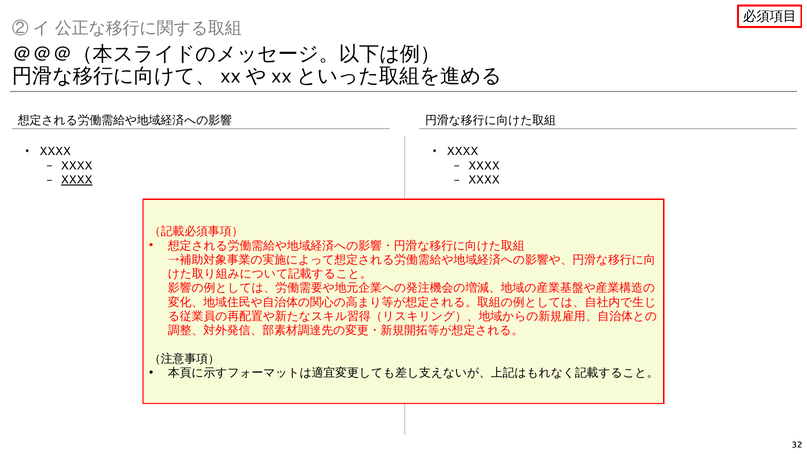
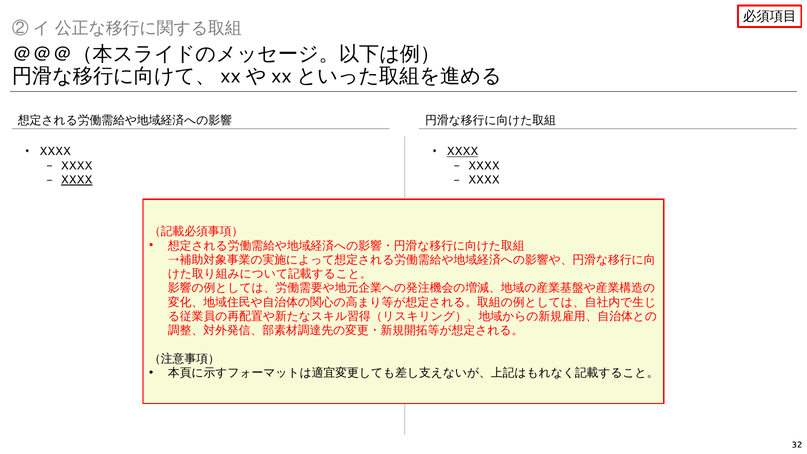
XXXX underline: none -> present (462, 152)
